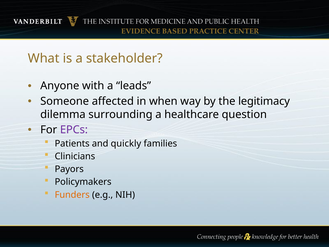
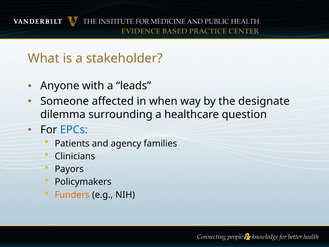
legitimacy: legitimacy -> designate (264, 101)
EPCs colour: purple -> blue (74, 130)
quickly: quickly -> agency (126, 143)
